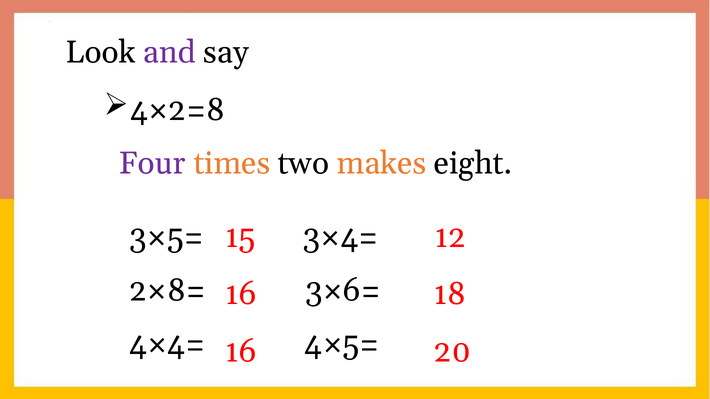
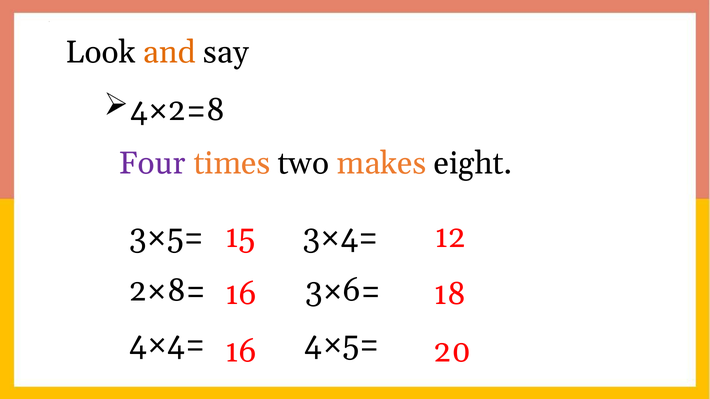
and colour: purple -> orange (170, 52)
